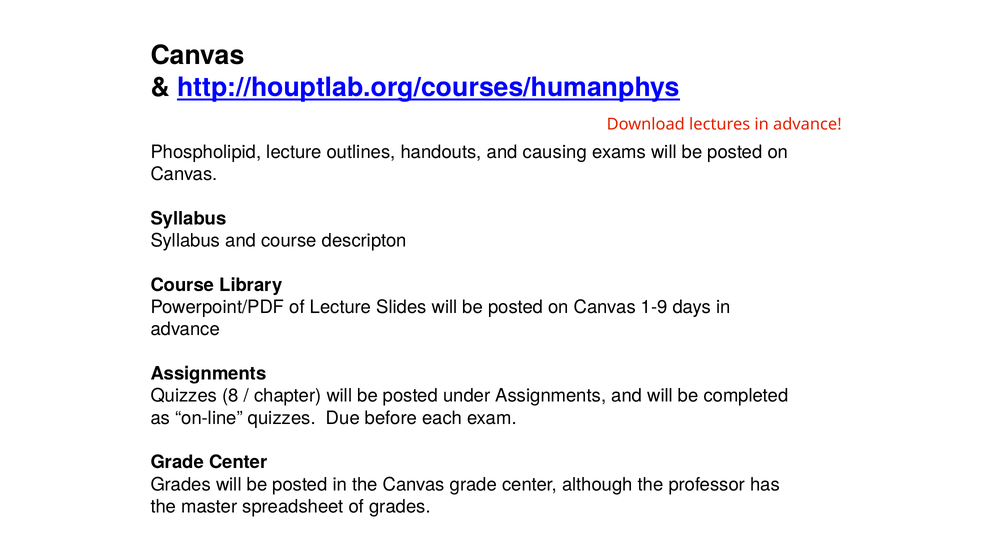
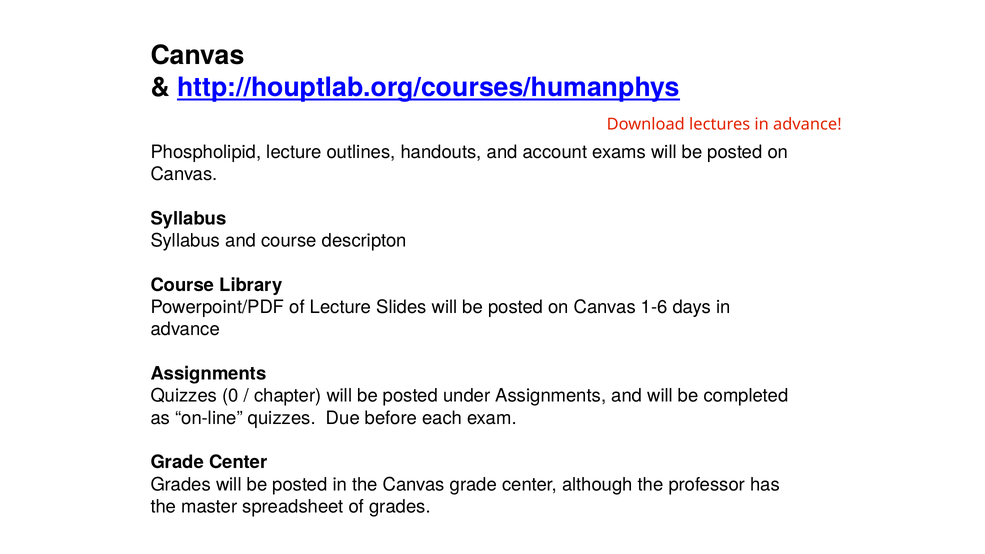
causing: causing -> account (555, 152)
1-9: 1-9 -> 1-6 (654, 307)
8: 8 -> 0 (231, 396)
